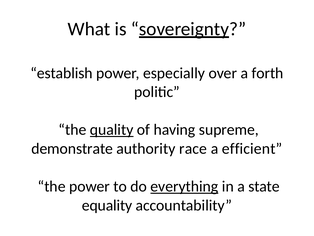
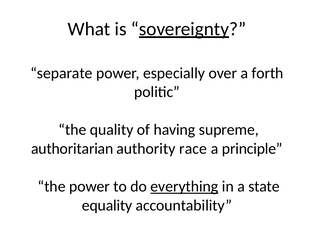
establish: establish -> separate (61, 73)
quality underline: present -> none (112, 130)
demonstrate: demonstrate -> authoritarian (72, 148)
efficient: efficient -> principle (252, 148)
